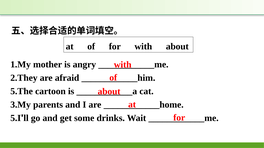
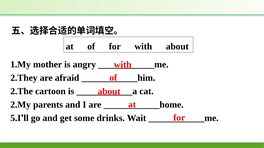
5.The: 5.The -> 2.The (22, 92)
3.My: 3.My -> 2.My (21, 105)
